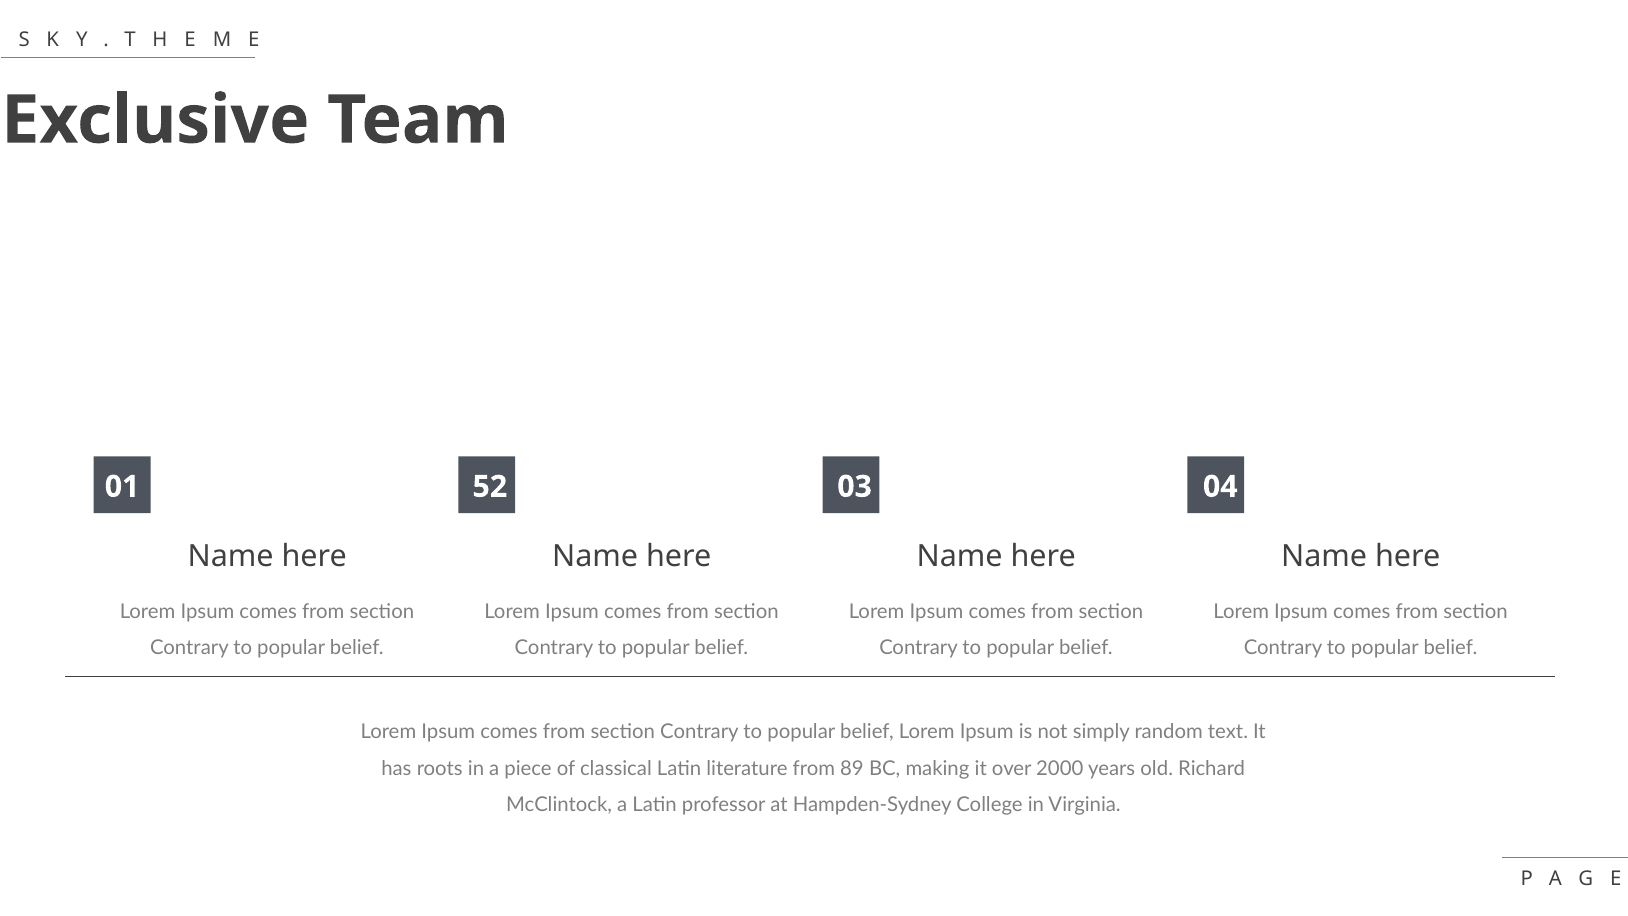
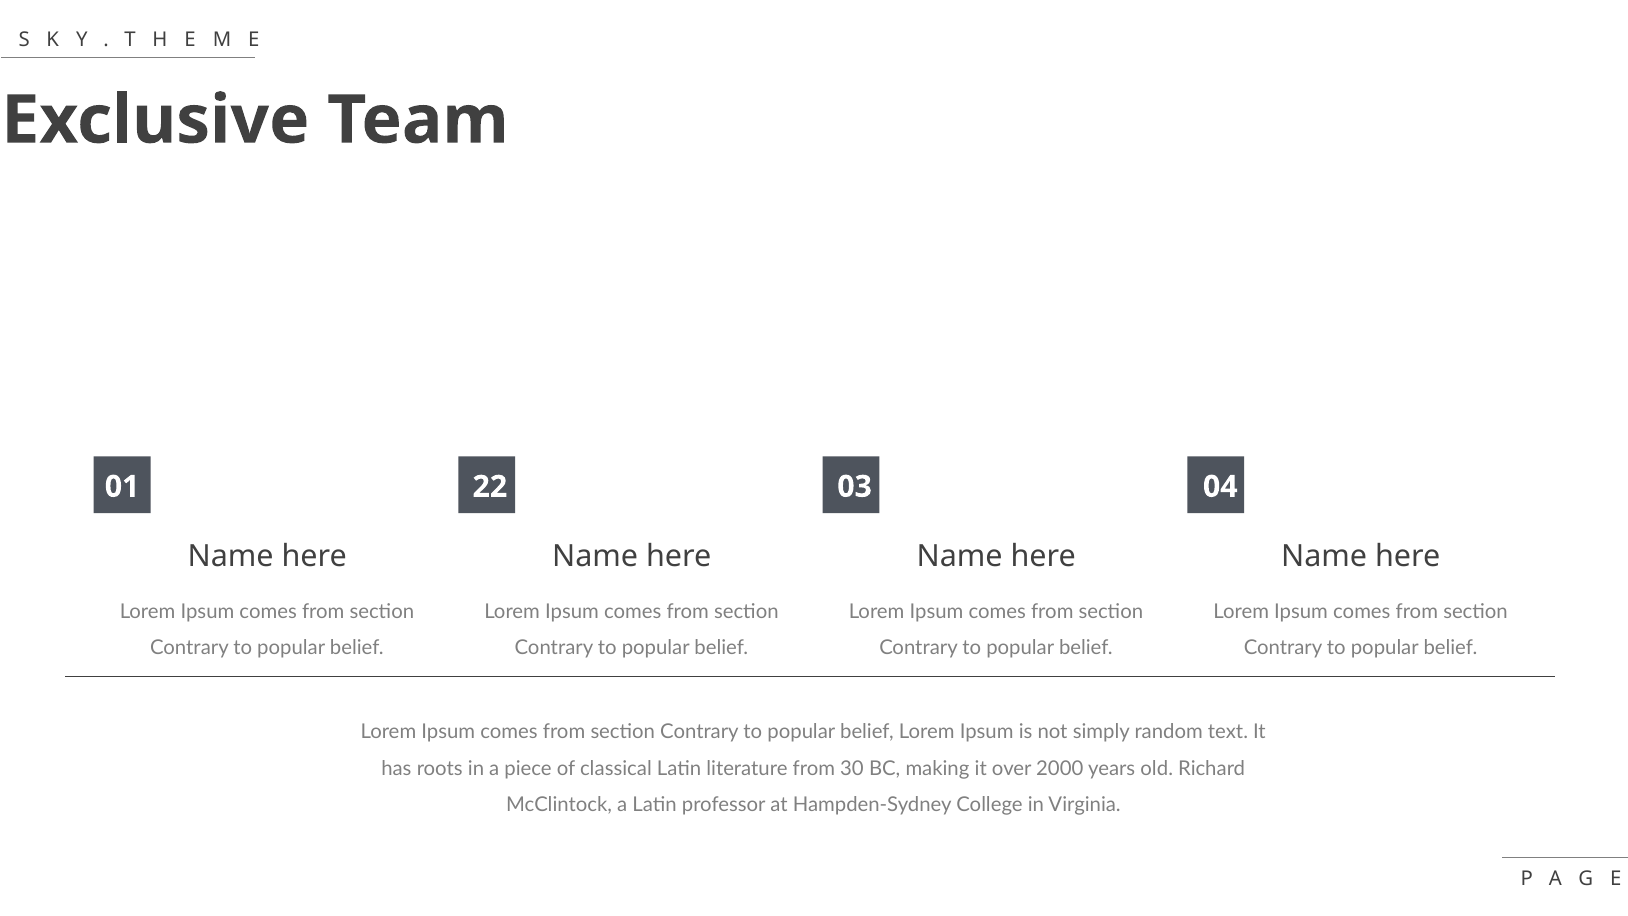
52: 52 -> 22 (490, 487)
89: 89 -> 30 (852, 768)
